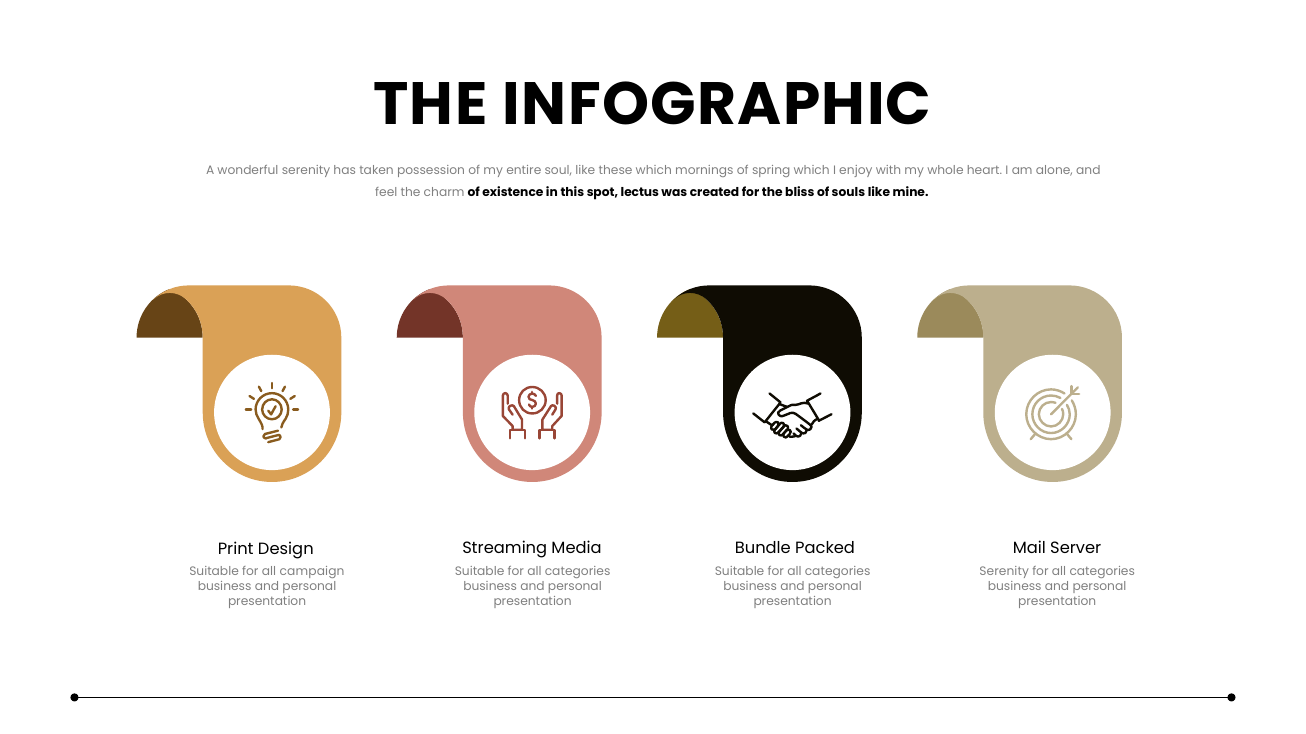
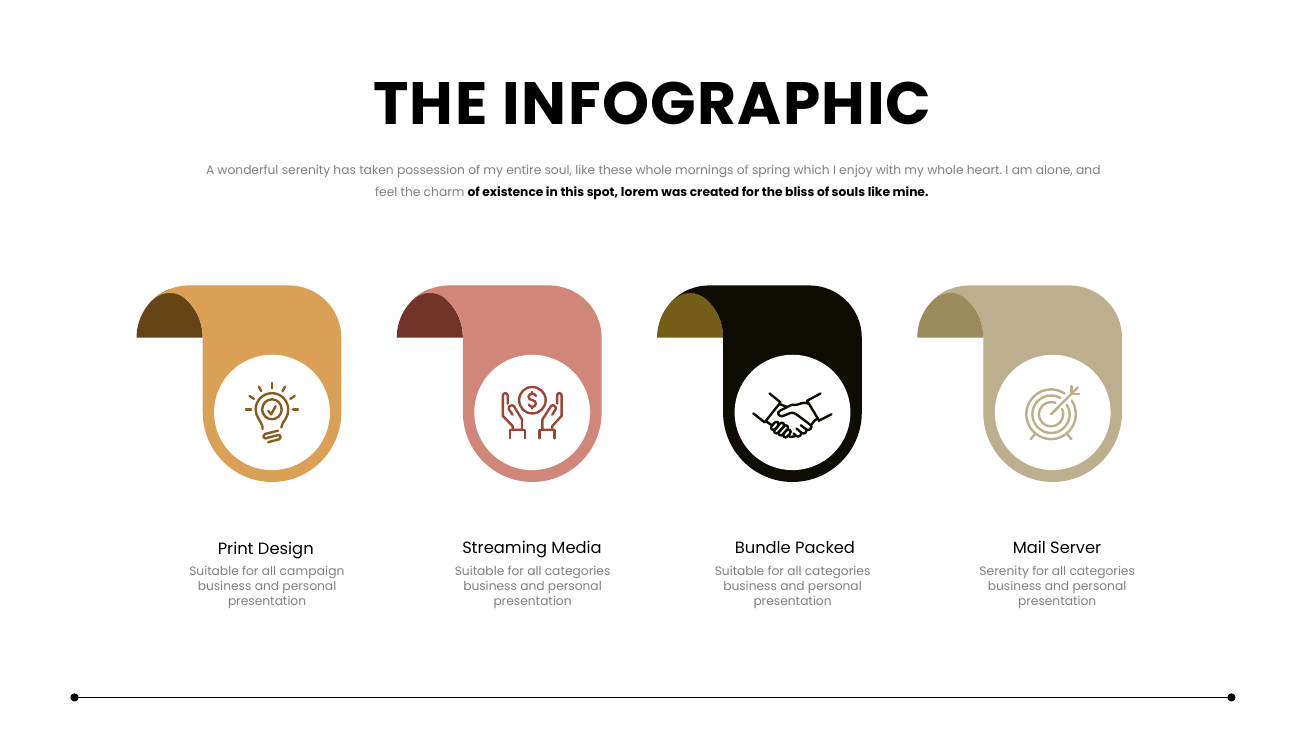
these which: which -> whole (654, 171)
lectus: lectus -> lorem (640, 193)
